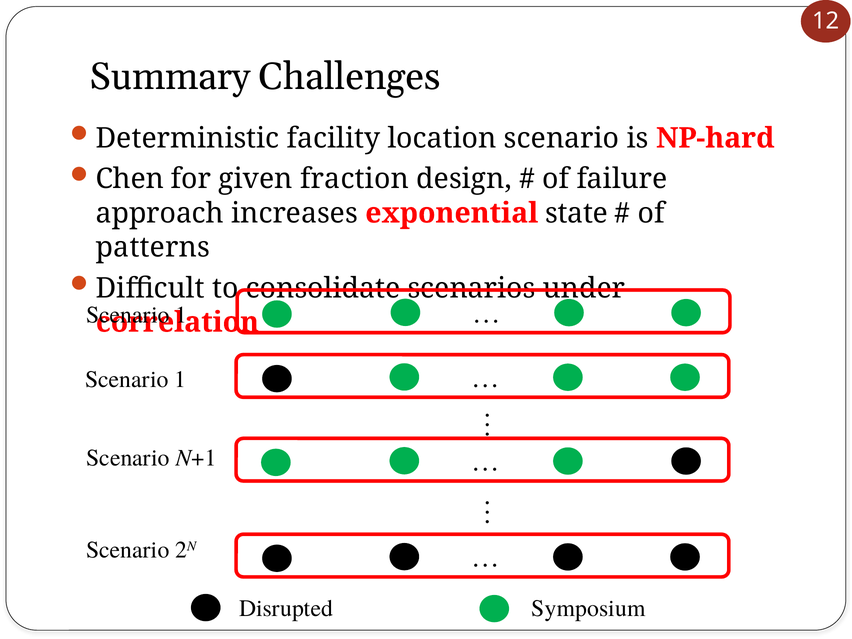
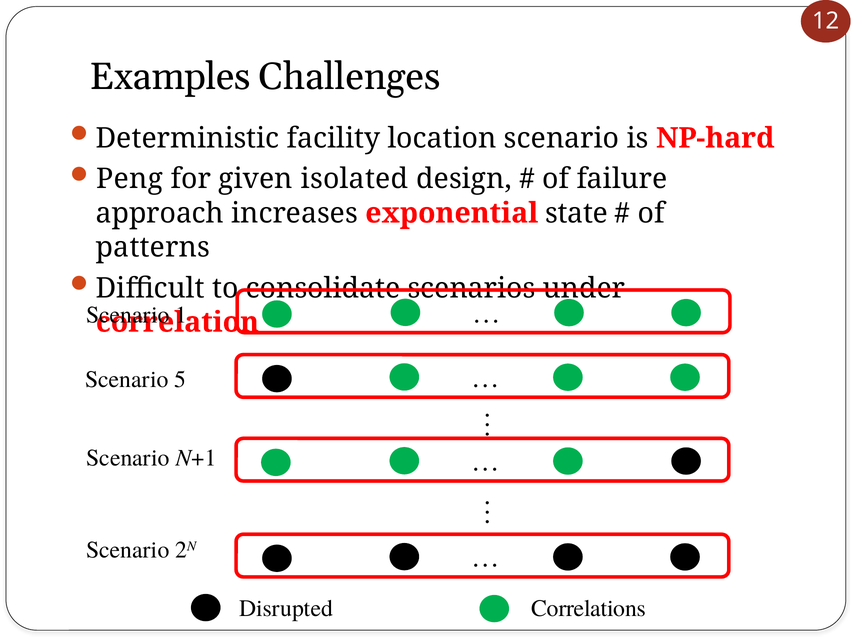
Summary: Summary -> Examples (170, 77)
Chen: Chen -> Peng (130, 179)
fraction: fraction -> isolated (355, 179)
1: 1 -> 5 (180, 379)
Symposium: Symposium -> Correlations (589, 608)
